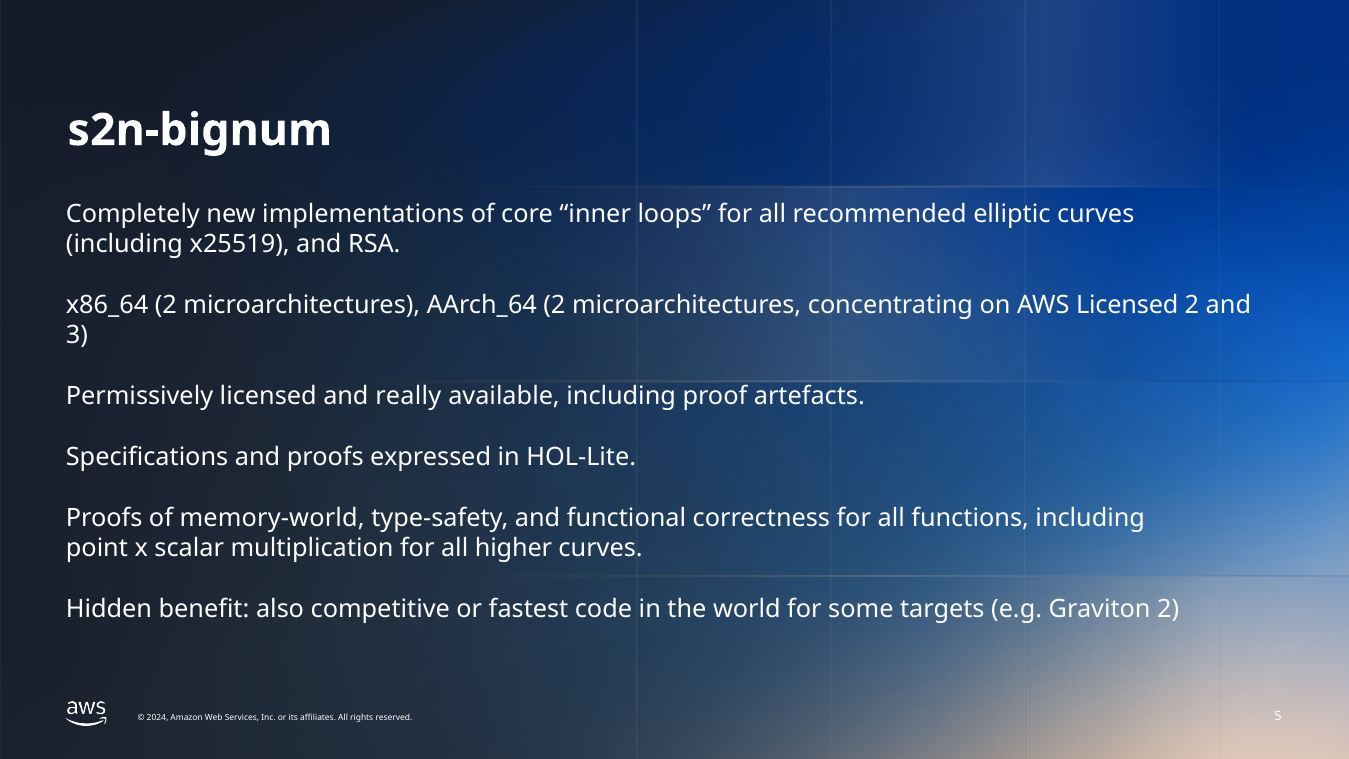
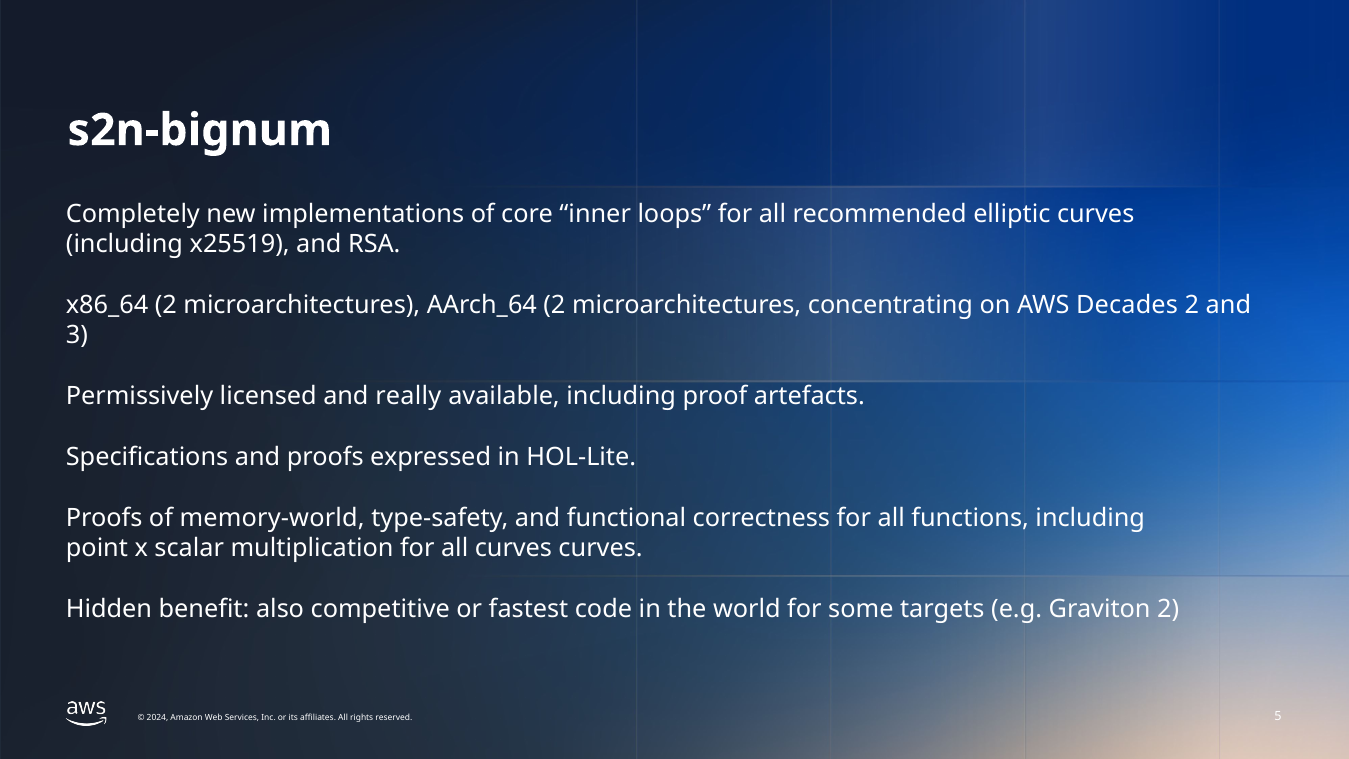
AWS Licensed: Licensed -> Decades (1127, 305)
all higher: higher -> curves (513, 548)
